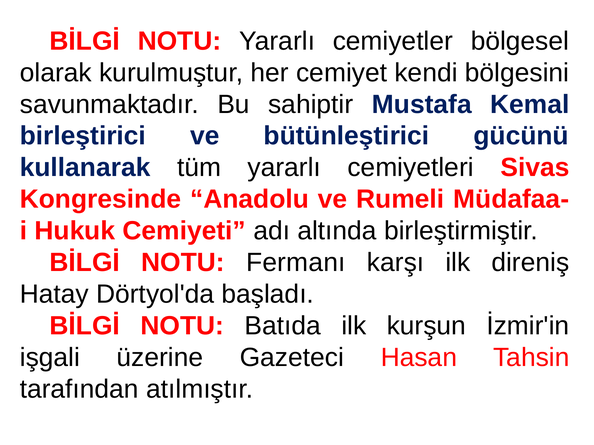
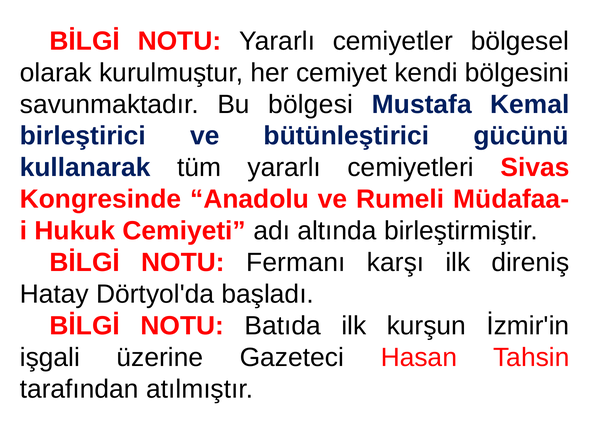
sahiptir: sahiptir -> bölgesi (311, 104)
